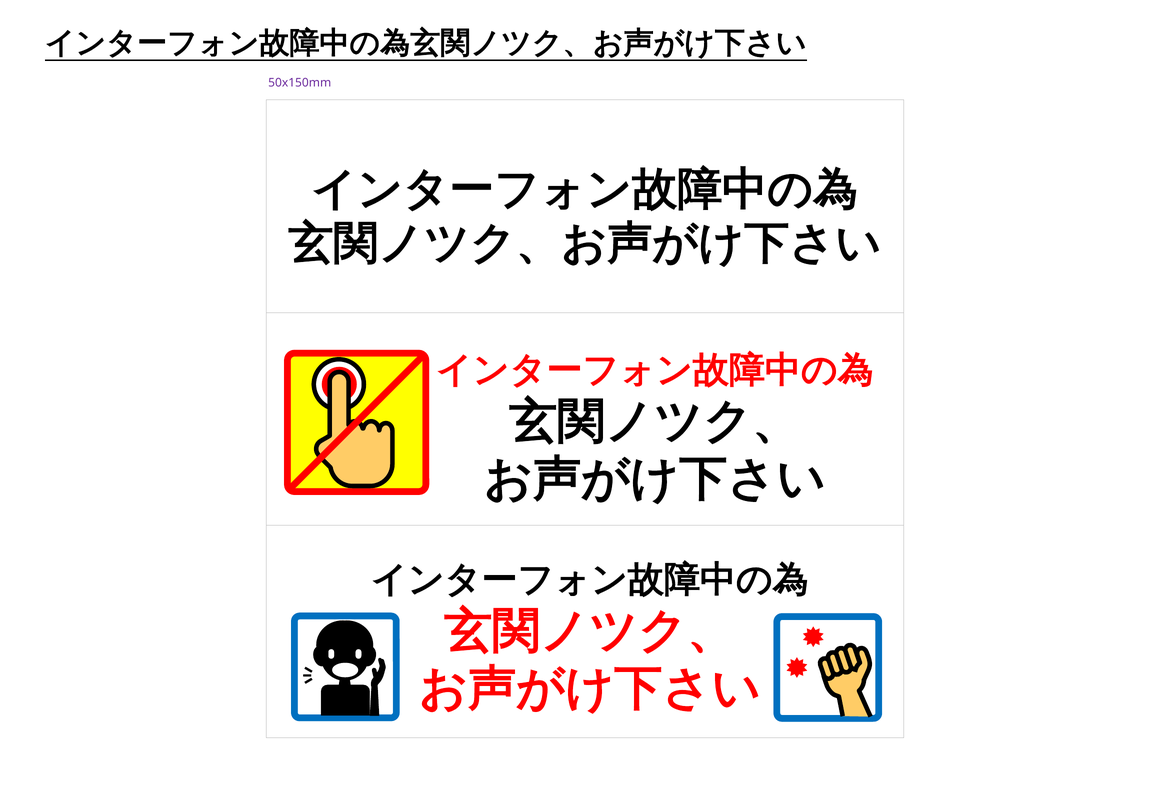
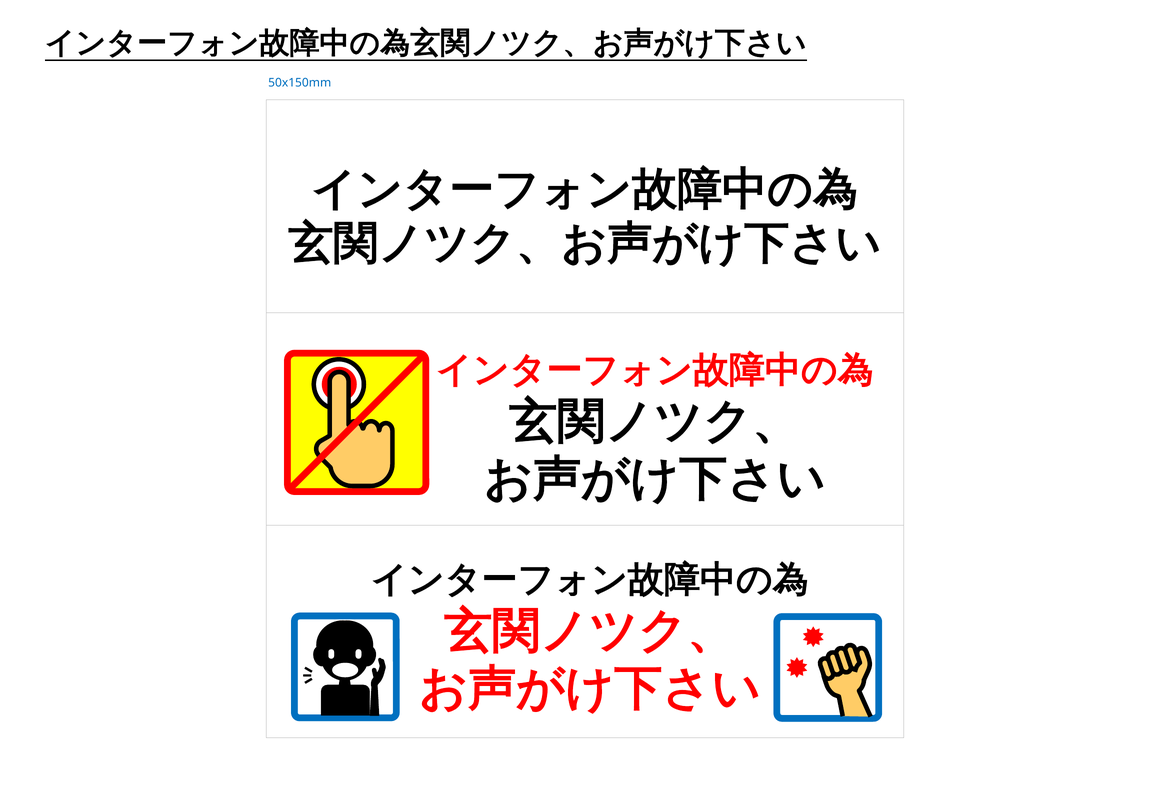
50x150mm colour: purple -> blue (300, 83)
